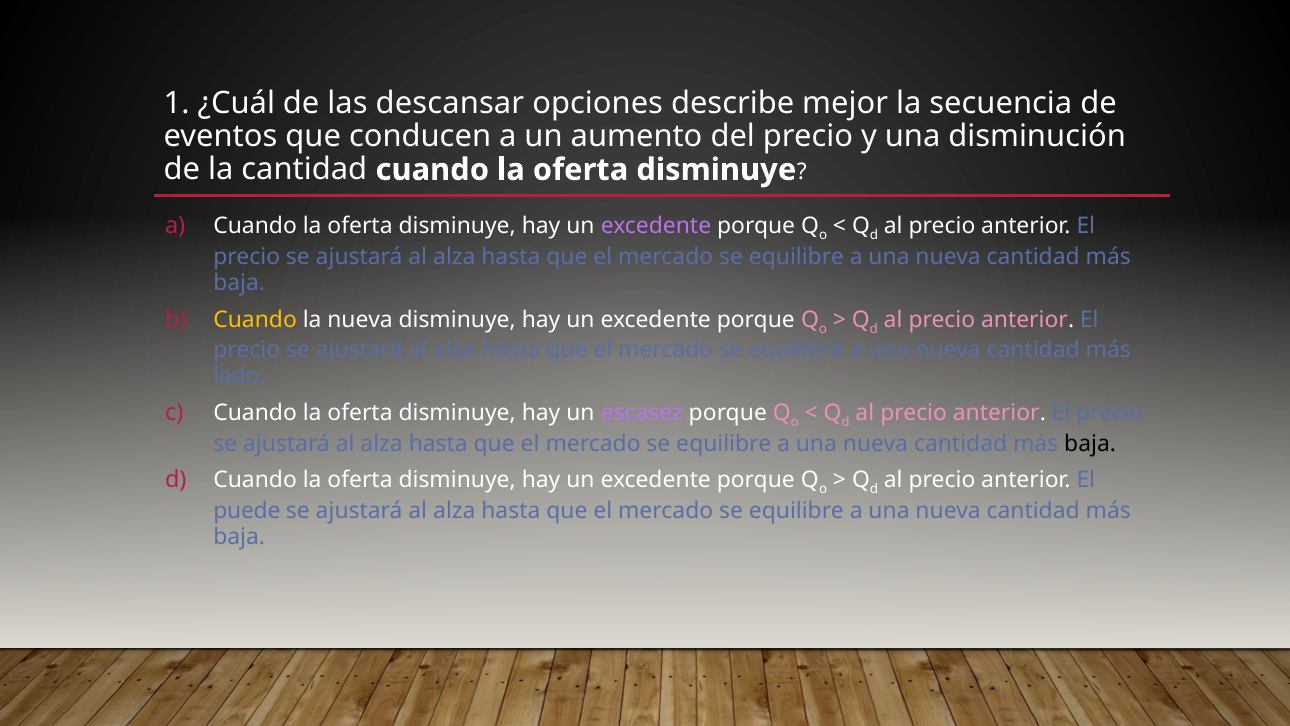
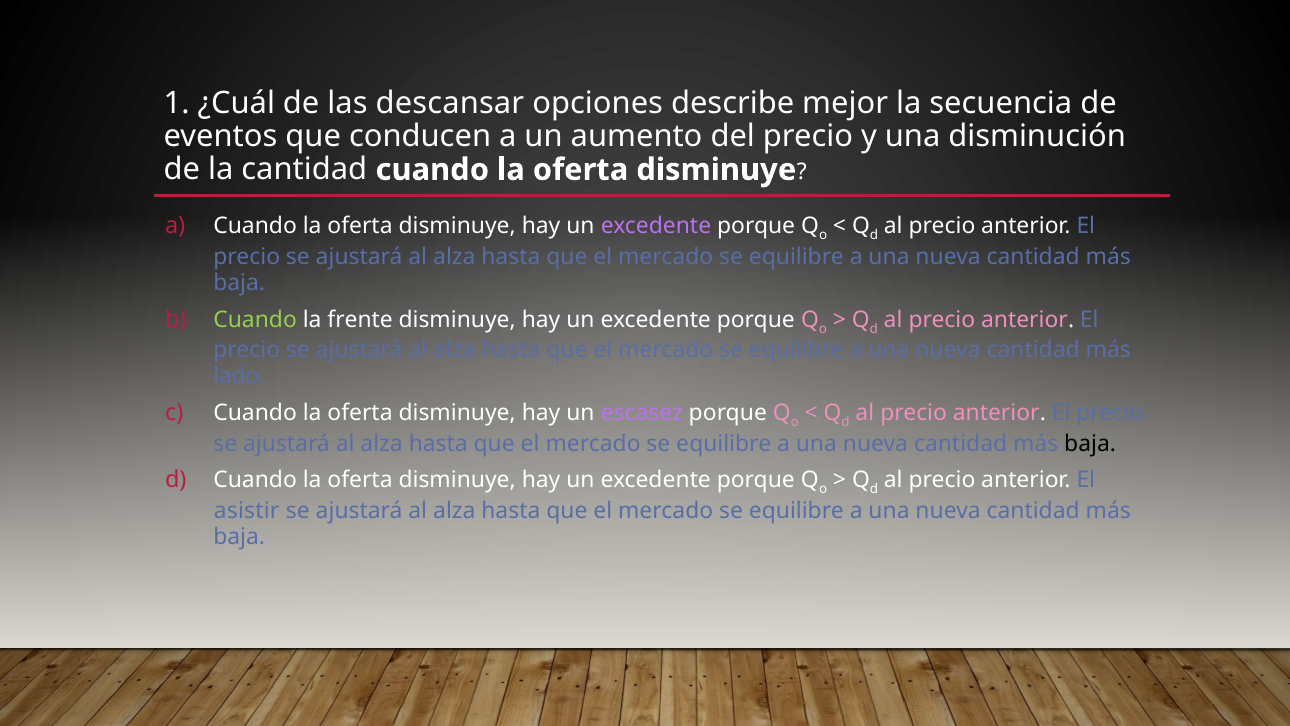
Cuando colour: yellow -> light green (255, 320)
la nueva: nueva -> frente (360, 320)
puede: puede -> asistir (247, 510)
